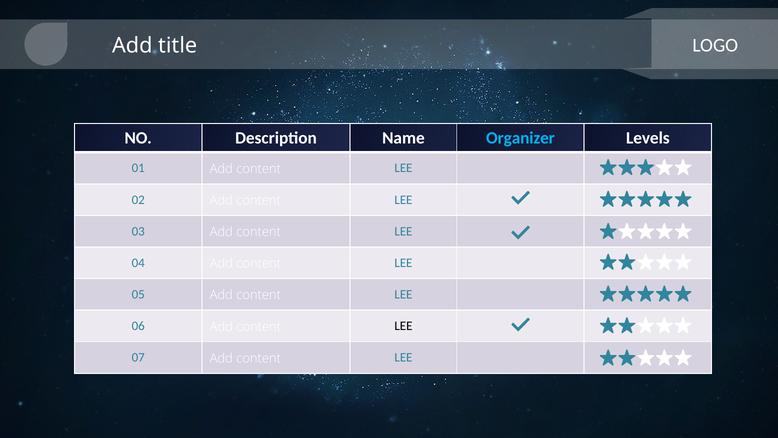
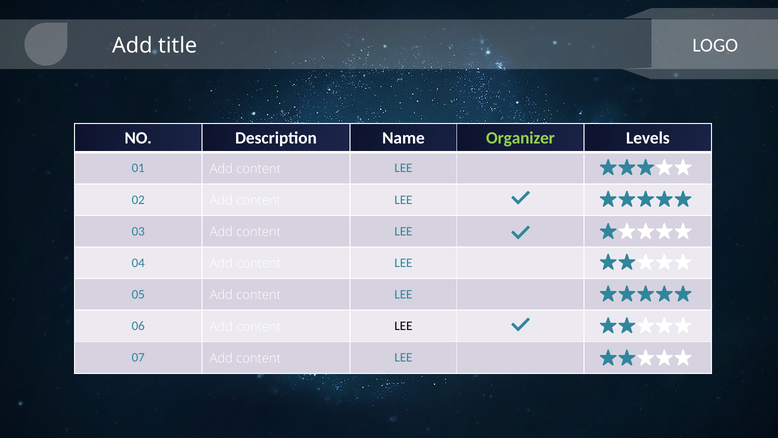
Organizer colour: light blue -> light green (520, 138)
